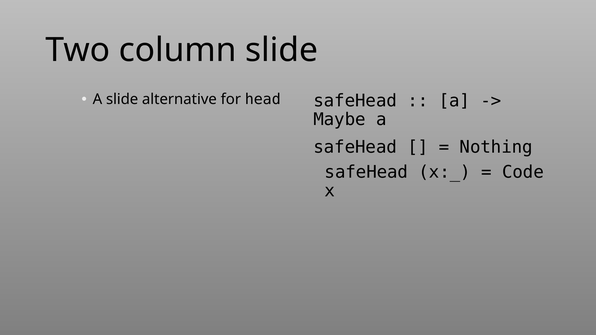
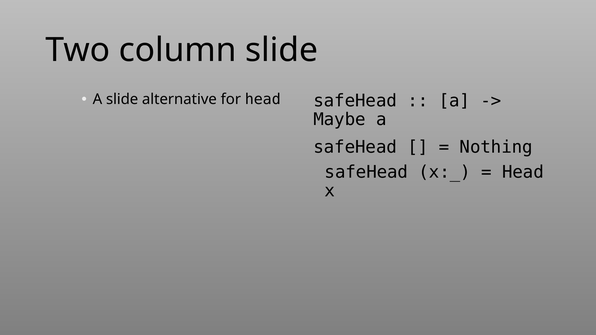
Code: Code -> Head (523, 172)
